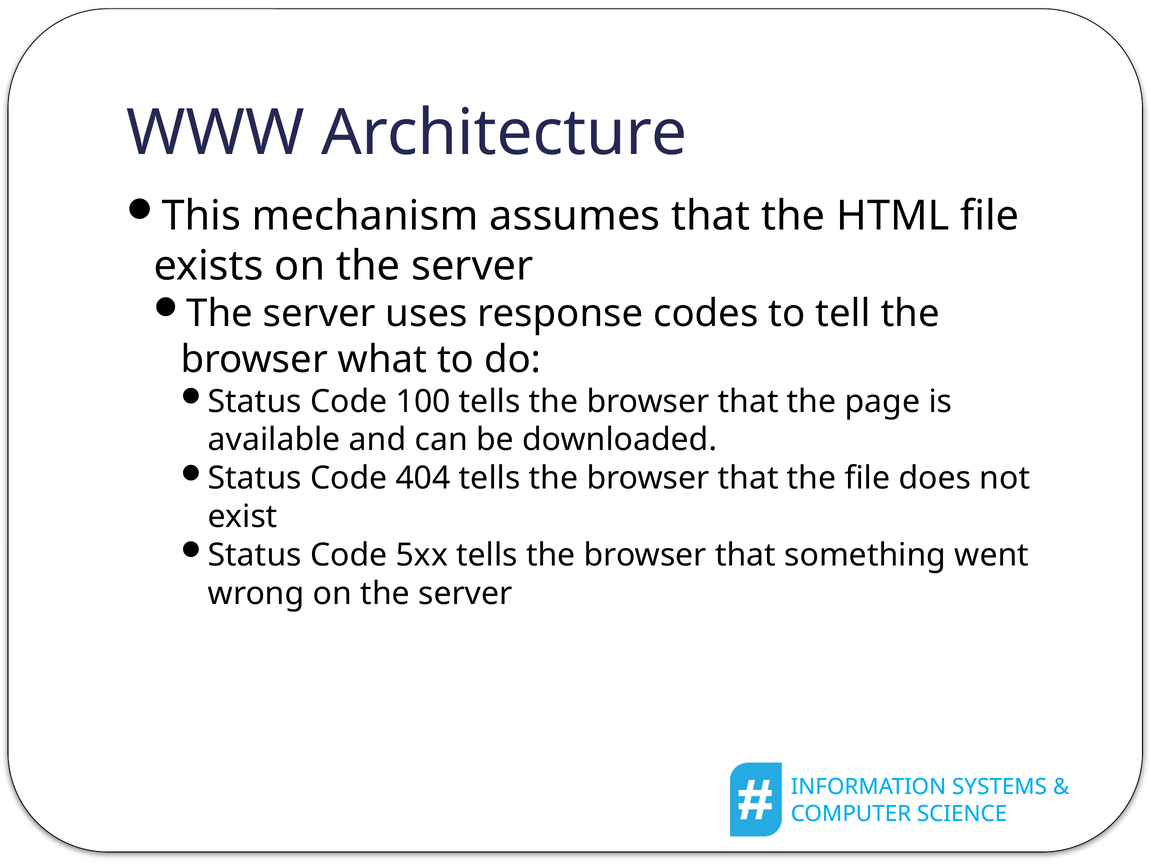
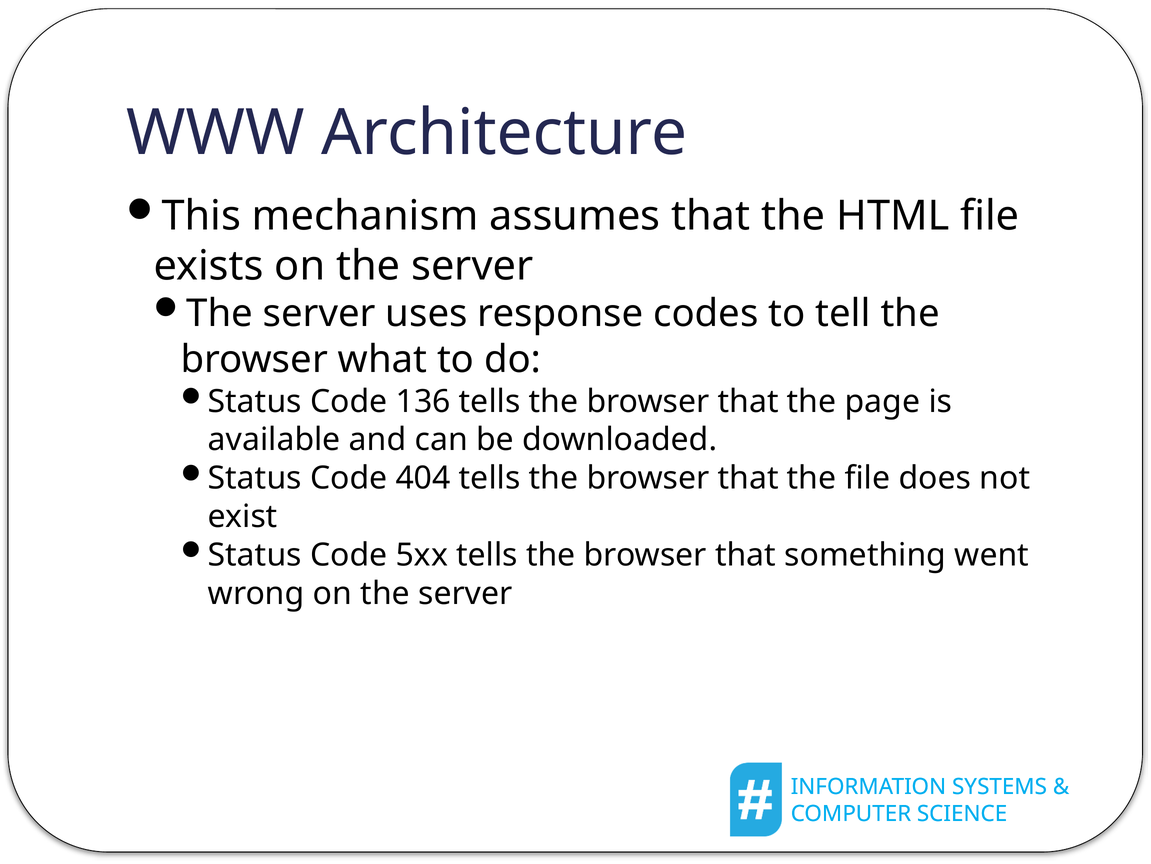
100: 100 -> 136 (423, 401)
